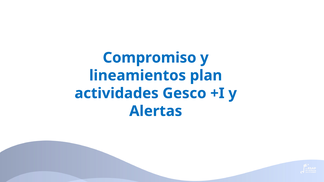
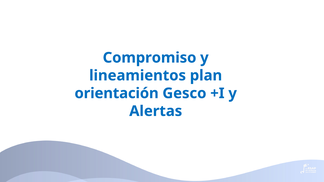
actividades: actividades -> orientación (117, 93)
